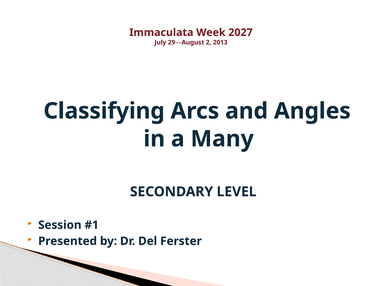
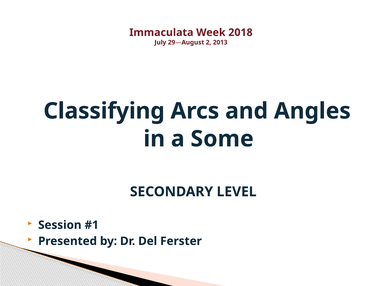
2027: 2027 -> 2018 (240, 33)
Many: Many -> Some (222, 139)
